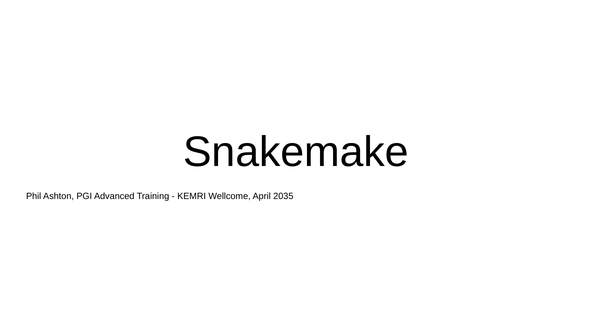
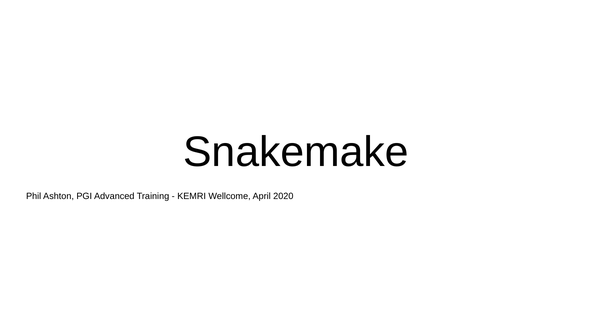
2035: 2035 -> 2020 (283, 196)
